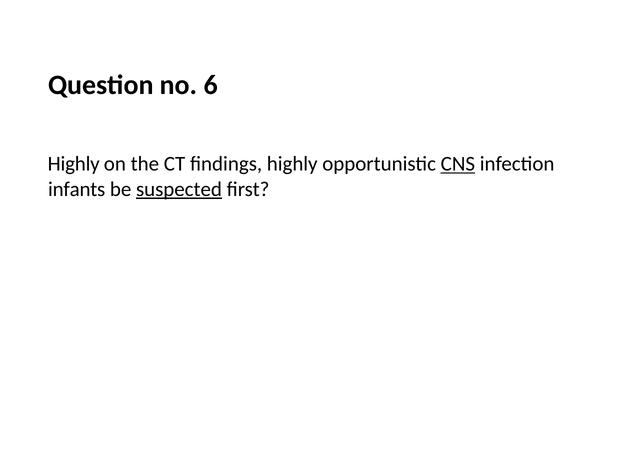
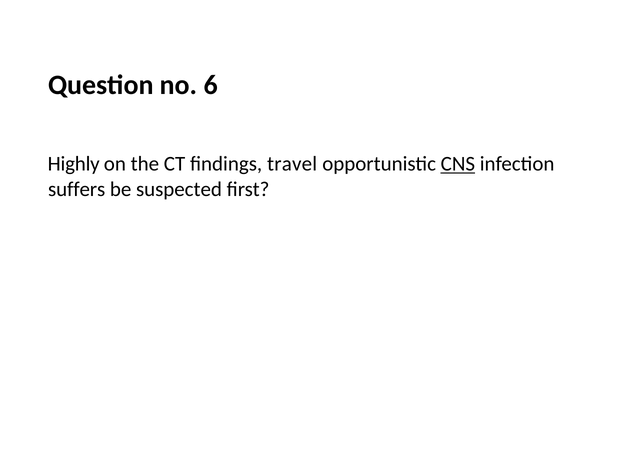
findings highly: highly -> travel (292, 164)
infants: infants -> suffers (77, 189)
suspected underline: present -> none (179, 189)
